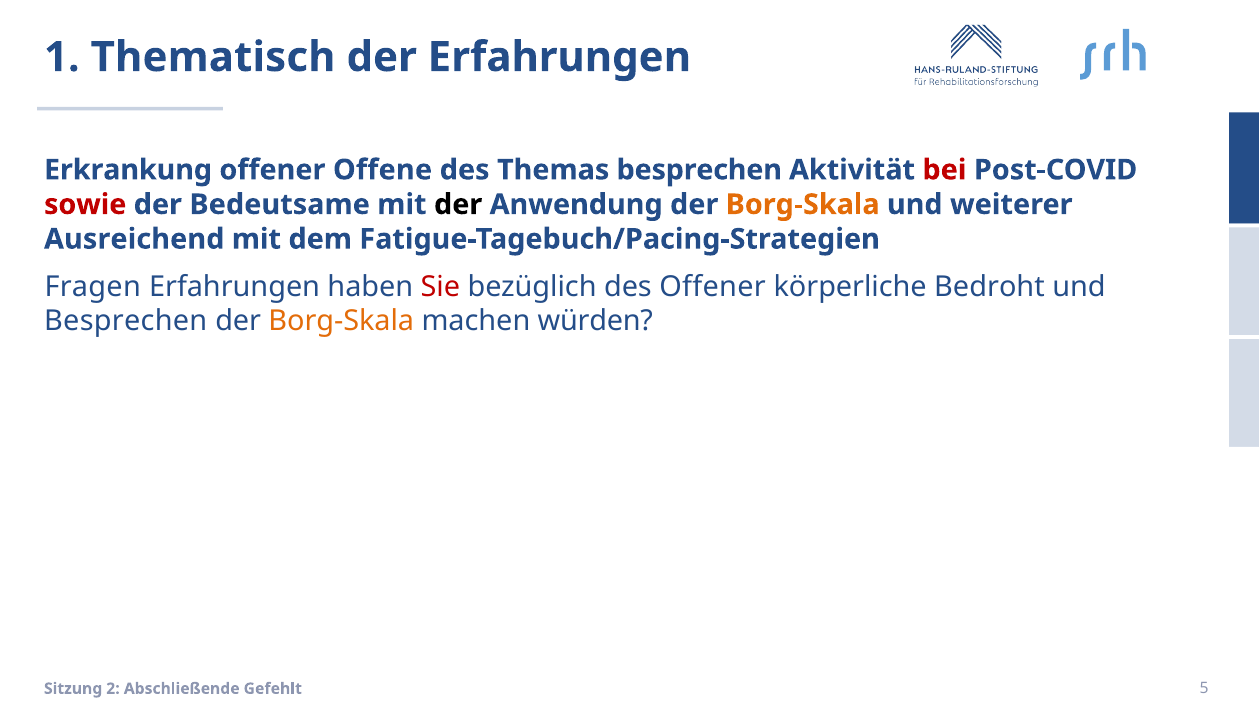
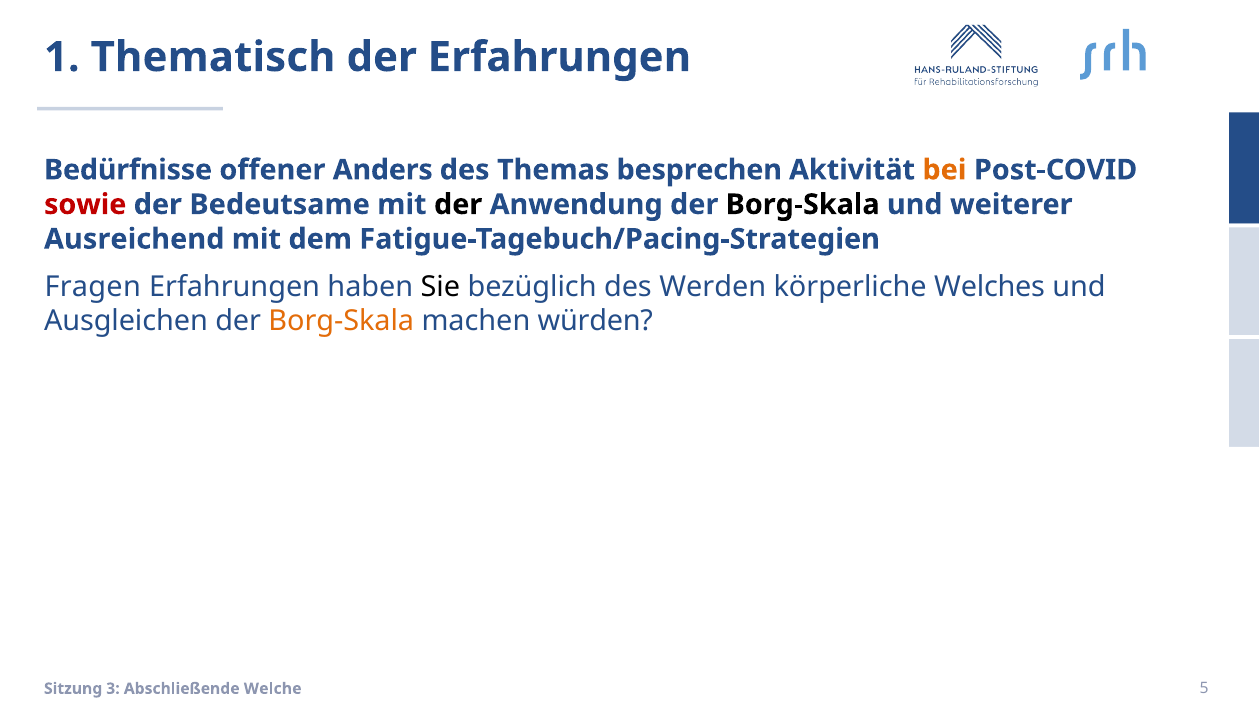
Erkrankung: Erkrankung -> Bedürfnisse (128, 170)
Offene: Offene -> Anders (383, 170)
bei colour: red -> orange (944, 170)
Borg-Skala colour: orange -> black (803, 205)
Sie colour: red -> black (440, 287)
des Offener: Offener -> Werden (713, 287)
Bedroht: Bedroht -> Welches (990, 287)
Besprechen: Besprechen -> Ausgleichen (126, 322)
2: 2 -> 3 (113, 689)
Gefehlt: Gefehlt -> Welche (273, 689)
